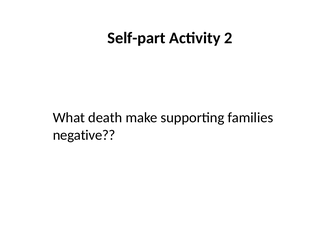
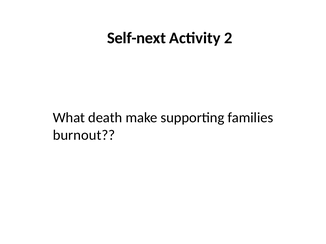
Self-part: Self-part -> Self-next (137, 38)
negative: negative -> burnout (84, 135)
